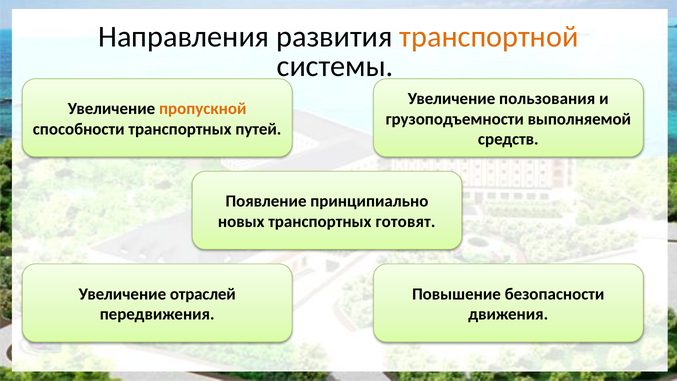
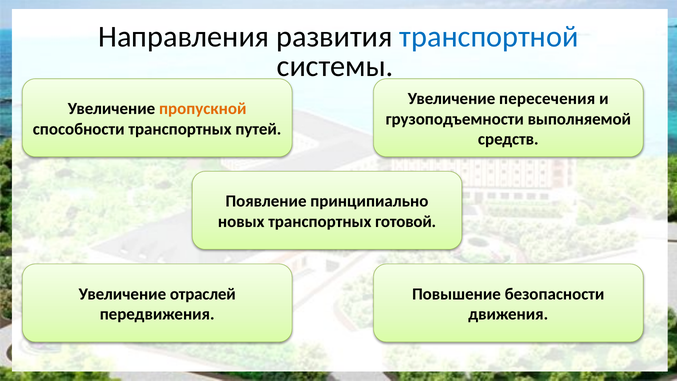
транспортной colour: orange -> blue (489, 37)
пользования: пользования -> пересечения (547, 99)
готовят: готовят -> готовой (406, 222)
